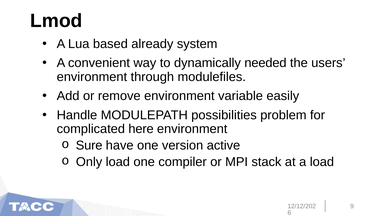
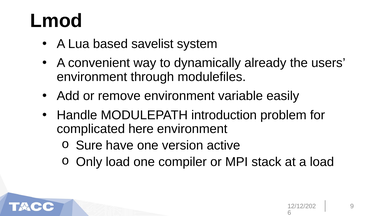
already: already -> savelist (152, 44)
needed: needed -> already (265, 63)
possibilities: possibilities -> introduction (224, 115)
